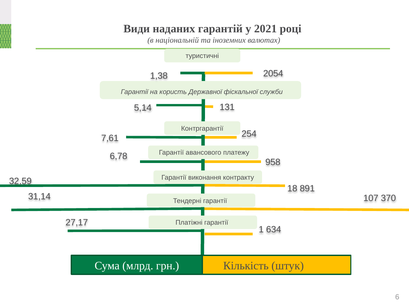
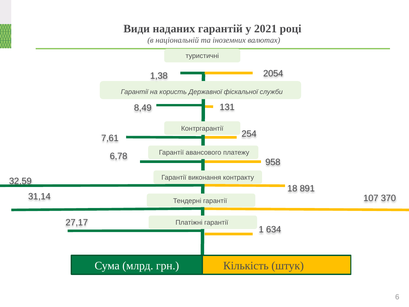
5,14: 5,14 -> 8,49 (143, 108)
